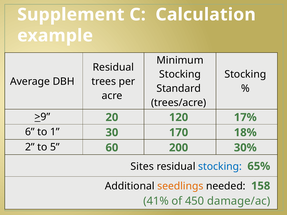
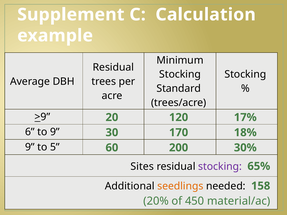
to 1: 1 -> 9 (55, 132)
2: 2 -> 9 (30, 147)
stocking colour: blue -> purple (220, 167)
41%: 41% -> 20% (156, 201)
damage/ac: damage/ac -> material/ac (239, 201)
